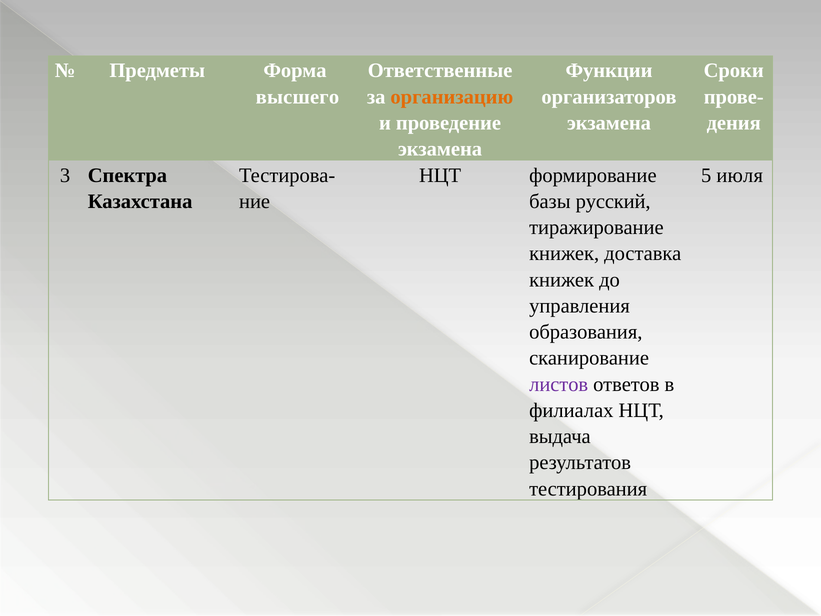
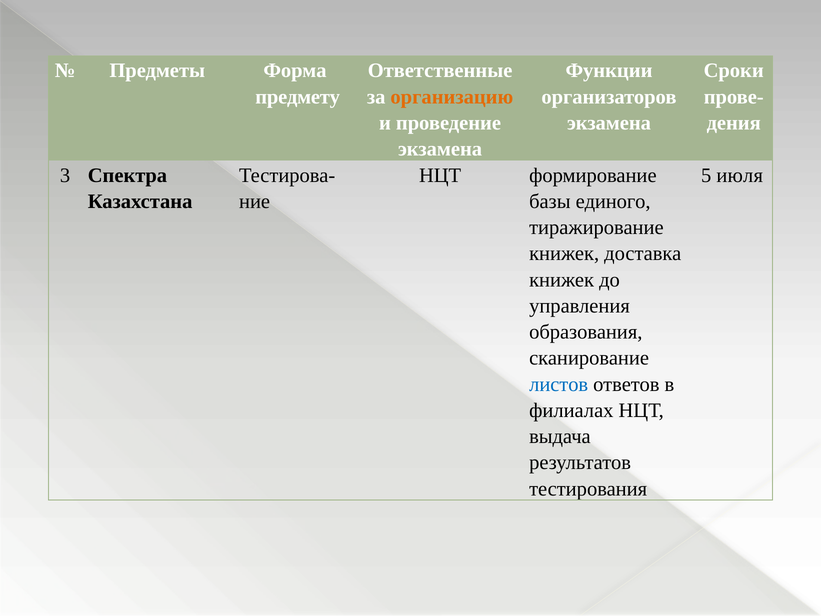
высшего: высшего -> предмету (298, 97)
русский: русский -> единого (613, 201)
листов colour: purple -> blue (559, 384)
